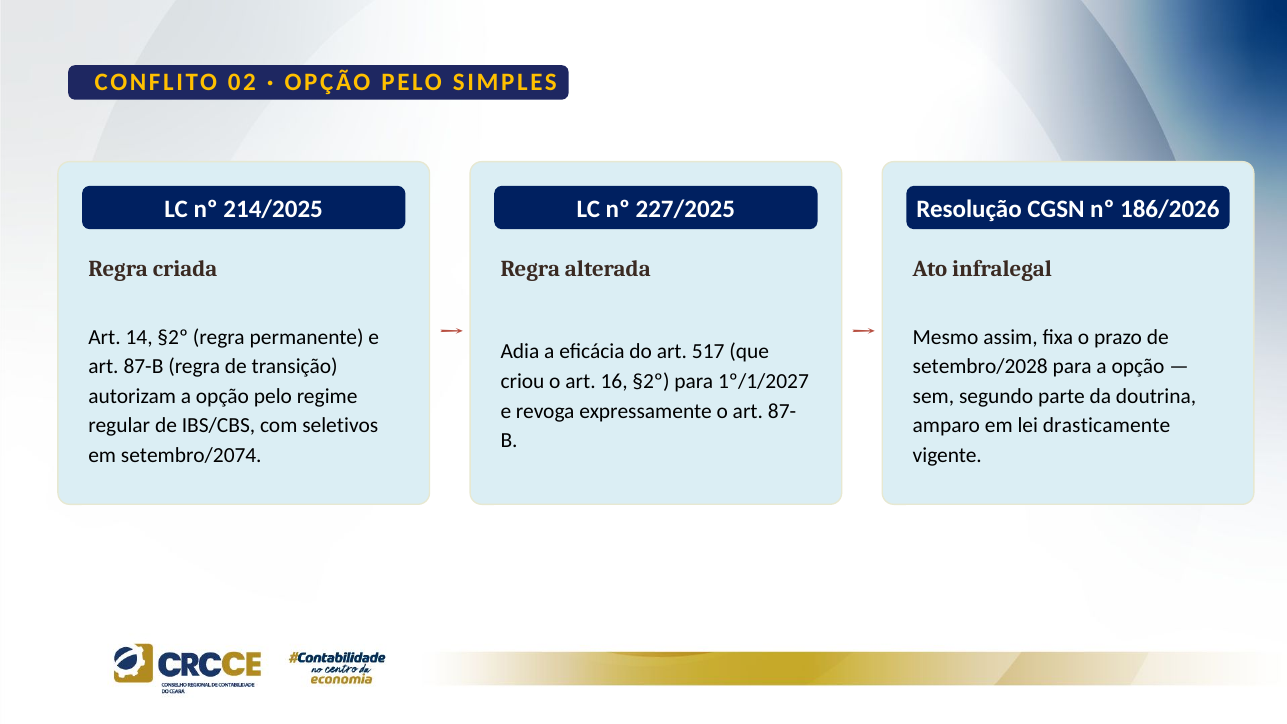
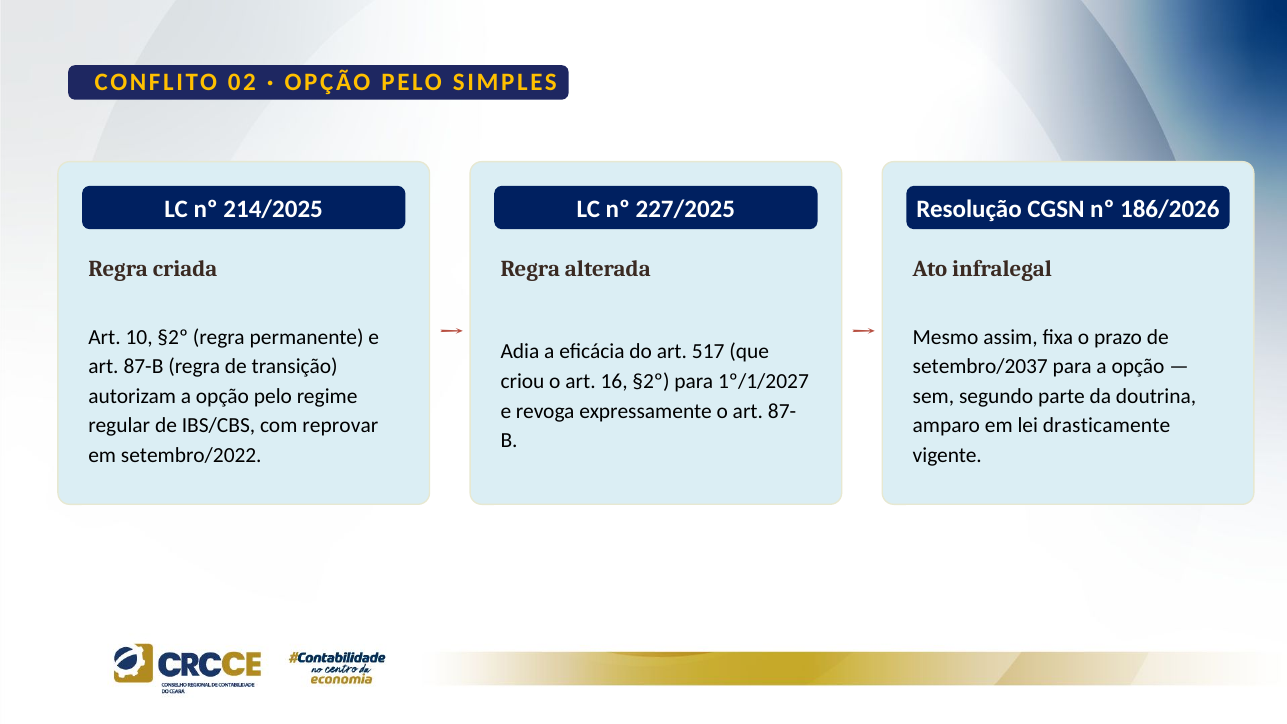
14: 14 -> 10 (139, 337)
setembro/2028: setembro/2028 -> setembro/2037 (980, 367)
seletivos: seletivos -> reprovar (340, 426)
setembro/2074: setembro/2074 -> setembro/2022 (191, 455)
